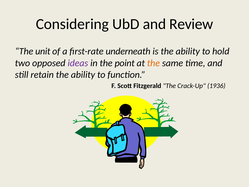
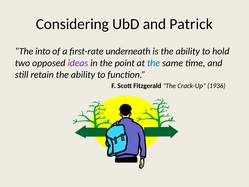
Review: Review -> Patrick (191, 24)
unit: unit -> into (43, 51)
the colour: orange -> blue (153, 63)
